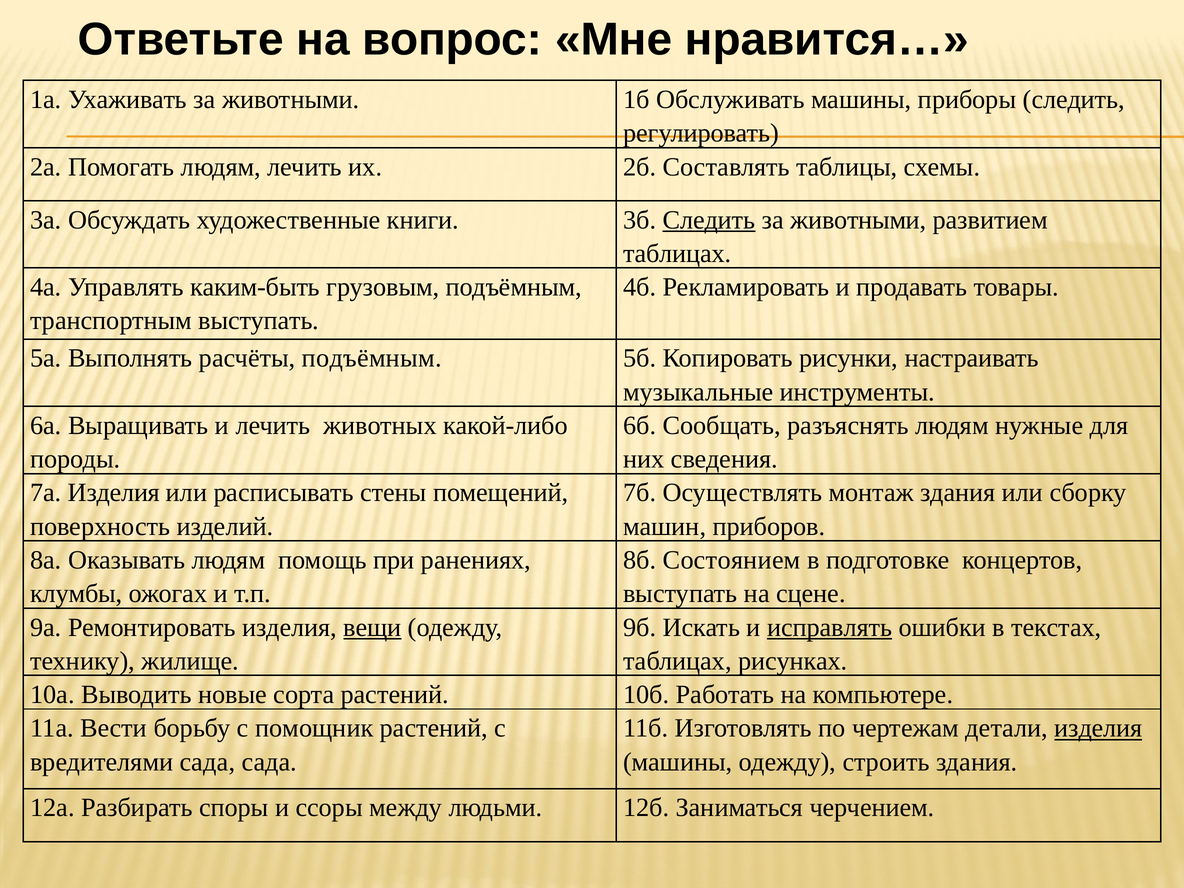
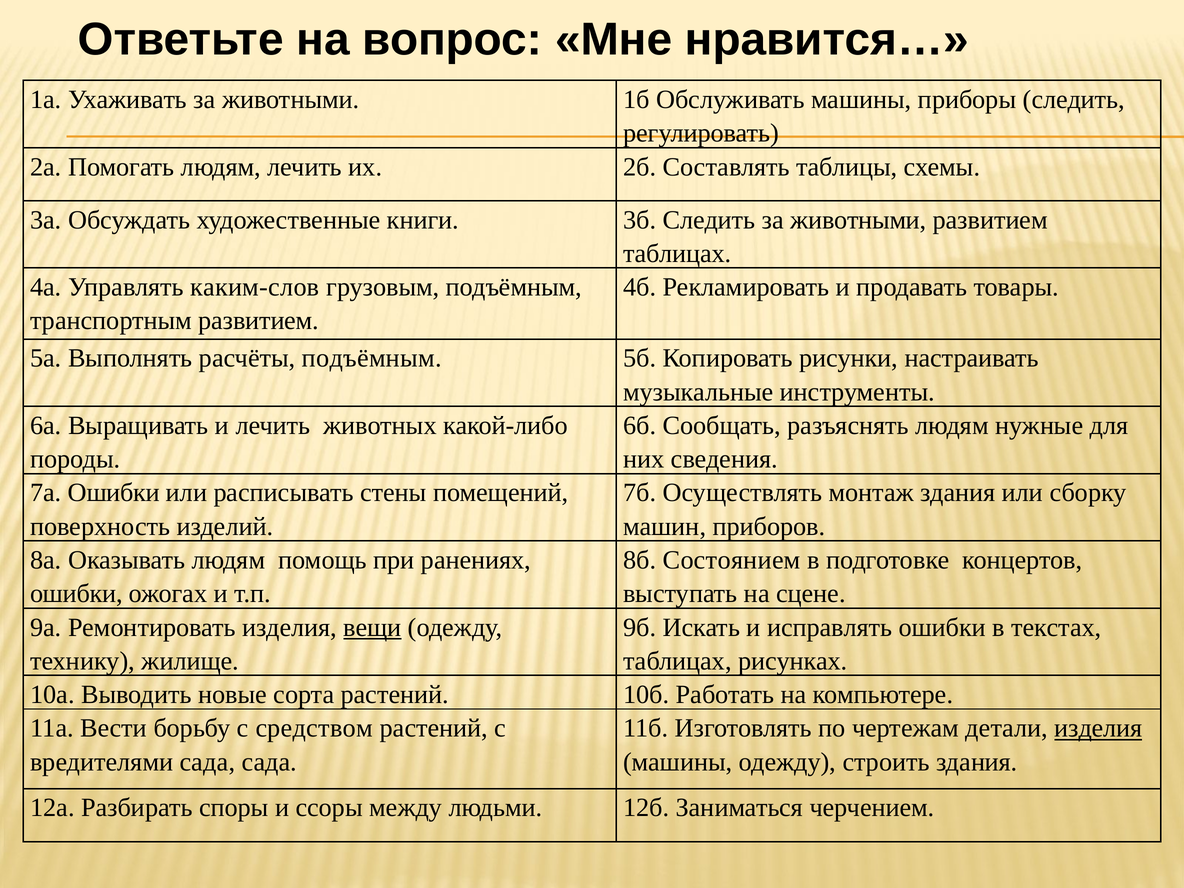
Следить underline: present -> none (709, 220)
каким-быть: каким-быть -> каким-слов (255, 287)
транспортным выступать: выступать -> развитием (259, 321)
7а Изделия: Изделия -> Ошибки (114, 493)
клумбы: клумбы -> ошибки (76, 594)
исправлять underline: present -> none (830, 627)
помощник: помощник -> средством (314, 728)
